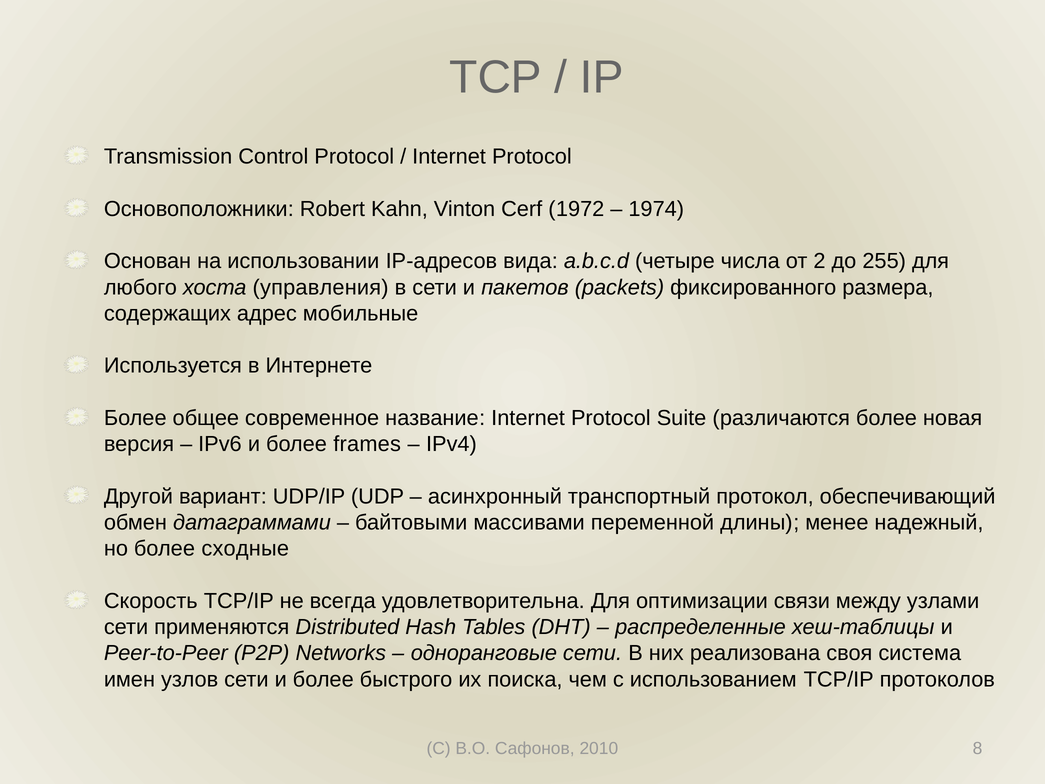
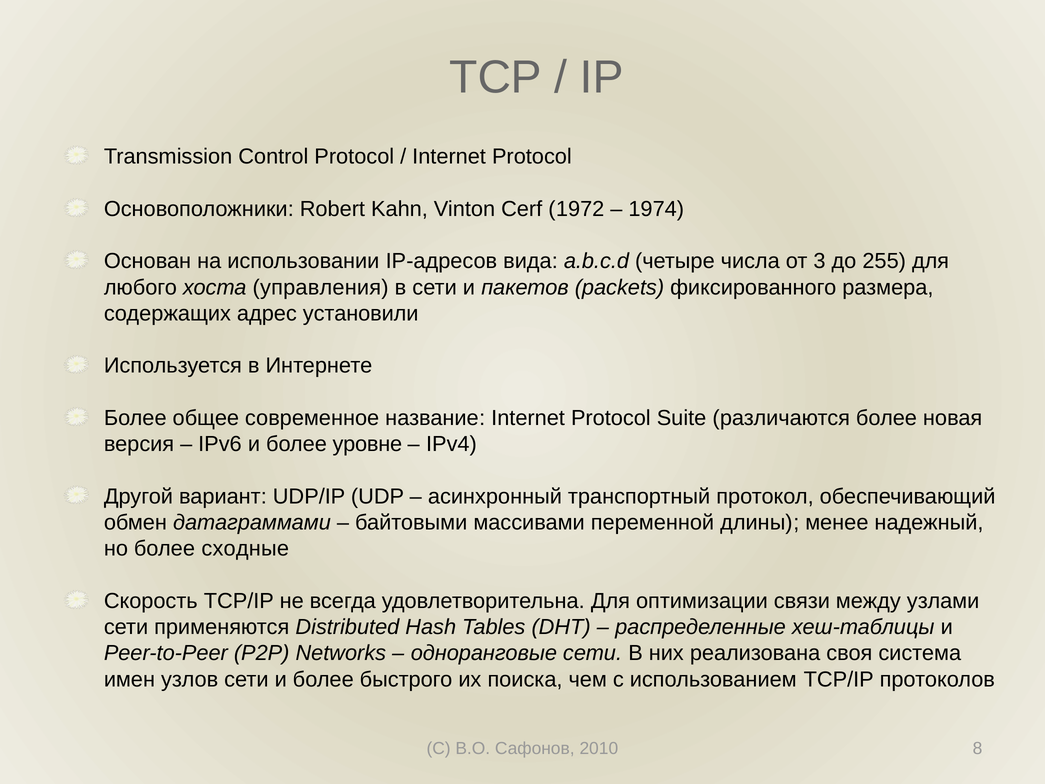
2: 2 -> 3 (820, 261)
мобильные: мобильные -> установили (361, 313)
frames: frames -> уровне (367, 444)
